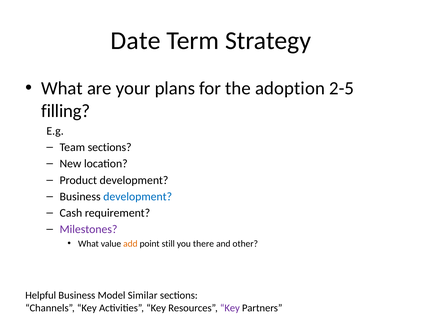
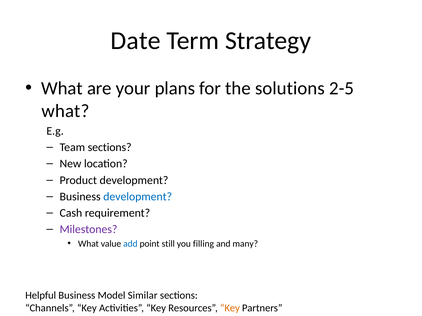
adoption: adoption -> solutions (290, 89)
filling: filling -> what (65, 111)
add colour: orange -> blue (130, 244)
there: there -> filling (203, 244)
other: other -> many (245, 244)
Key colour: purple -> orange (230, 309)
